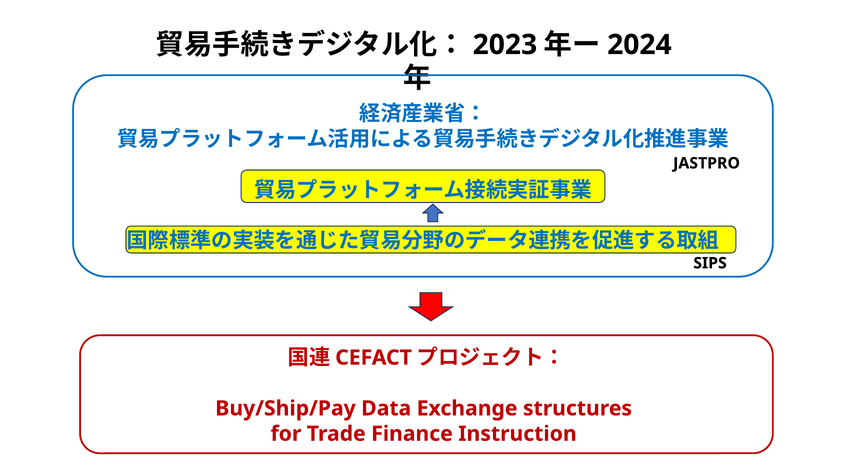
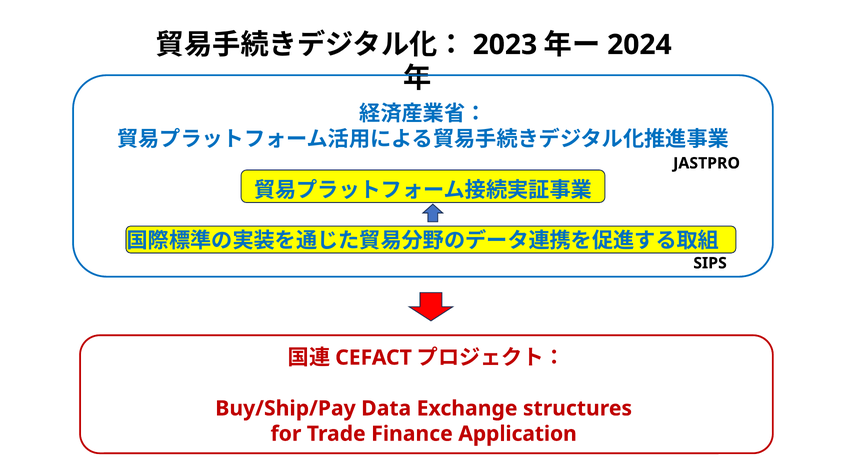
Instruction: Instruction -> Application (518, 434)
